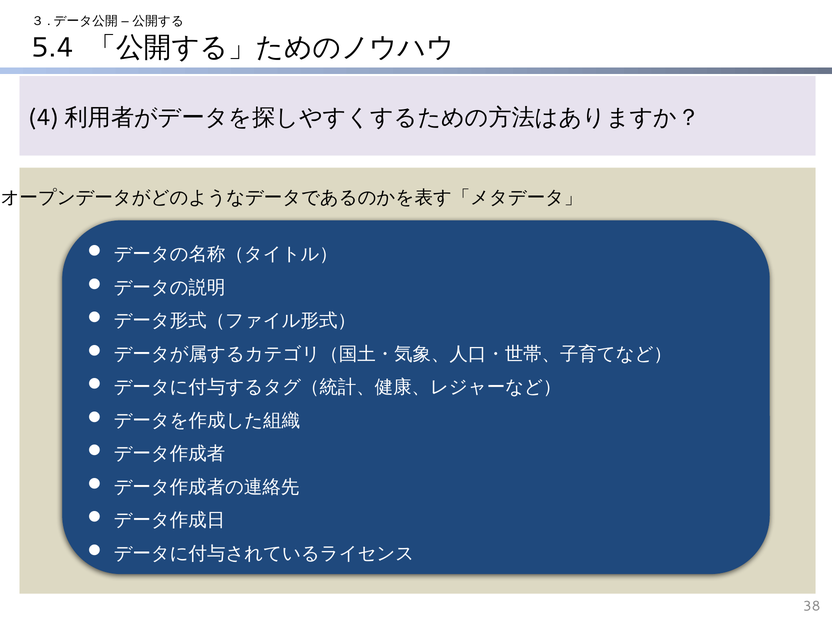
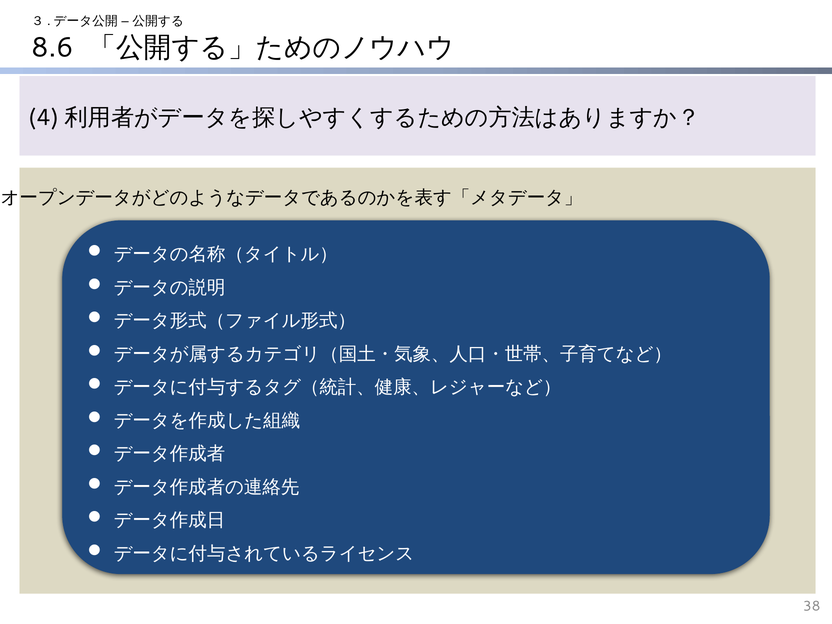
5.4: 5.4 -> 8.6 (53, 48)
